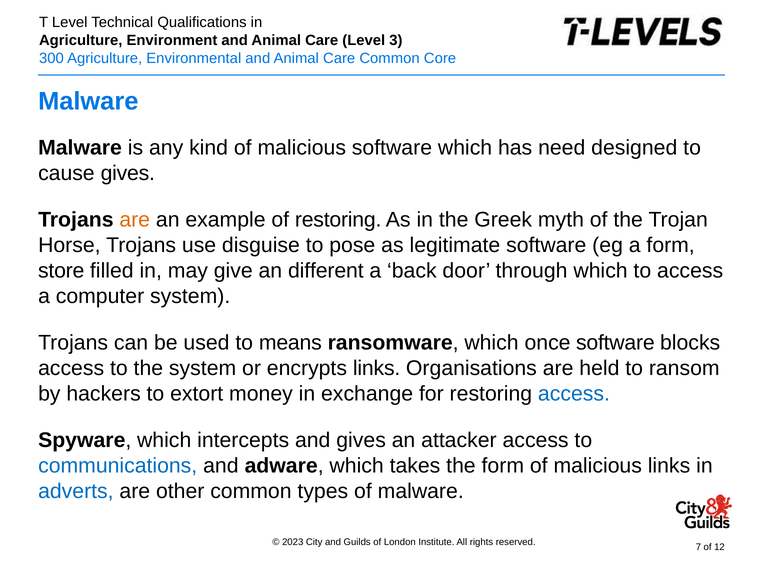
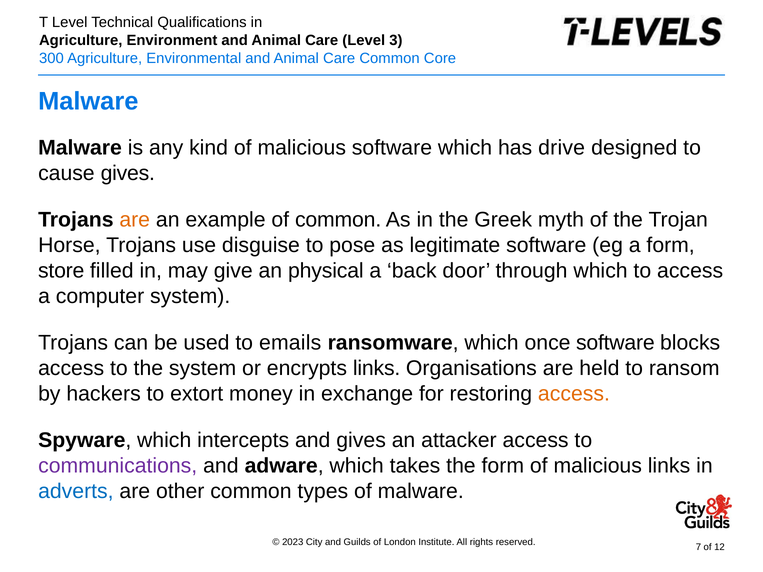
need: need -> drive (562, 148)
of restoring: restoring -> common (338, 220)
different: different -> physical (326, 271)
means: means -> emails (290, 343)
access colour: blue -> orange (574, 394)
communications colour: blue -> purple (118, 466)
